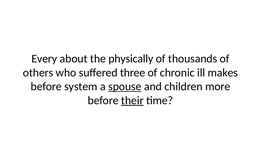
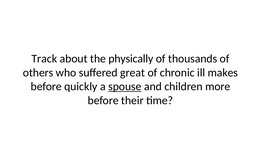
Every: Every -> Track (44, 59)
three: three -> great (133, 72)
system: system -> quickly (81, 86)
their underline: present -> none (132, 100)
